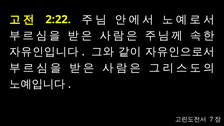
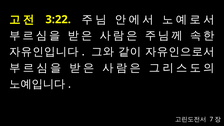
2:22: 2:22 -> 3:22 (58, 20)
